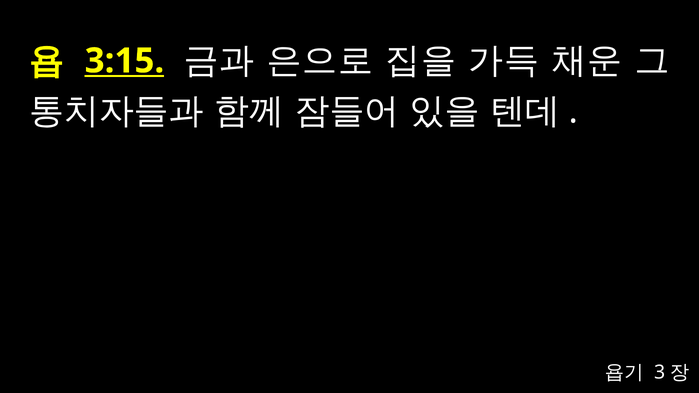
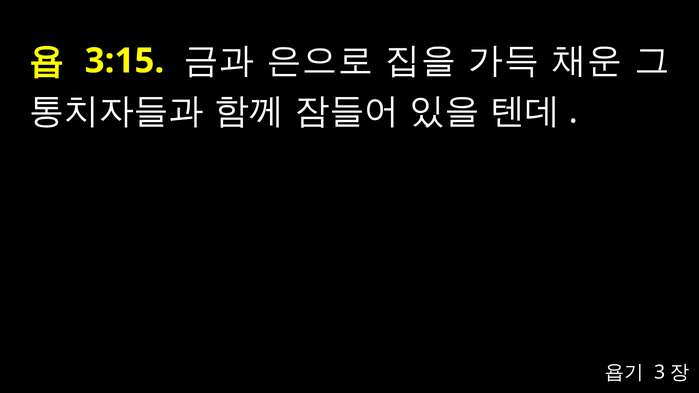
3:15 underline: present -> none (124, 61)
